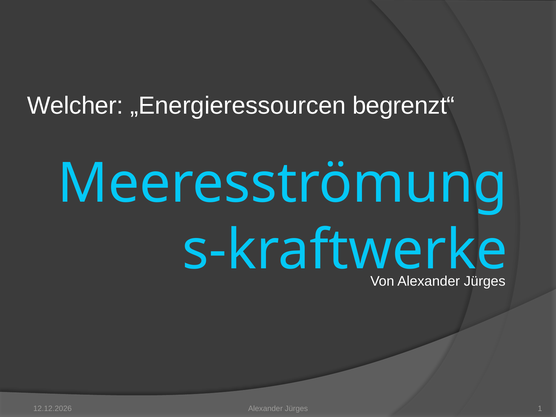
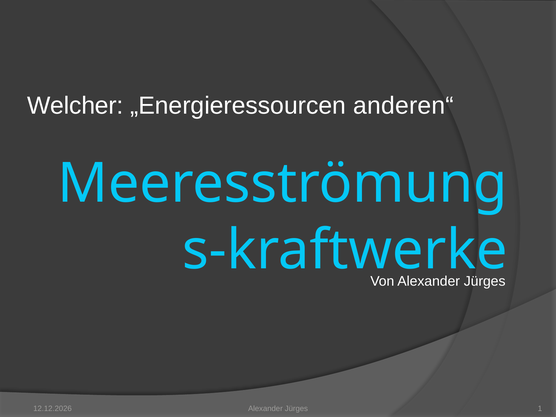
begrenzt“: begrenzt“ -> anderen“ (403, 106)
